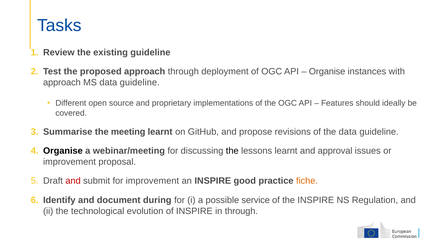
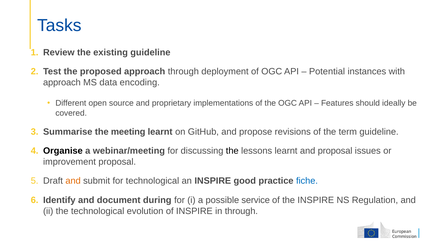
Organise: Organise -> Potential (327, 72)
MS data guideline: guideline -> encoding (140, 83)
the data: data -> term (348, 132)
and approval: approval -> proposal (335, 151)
and colour: red -> orange (73, 181)
for improvement: improvement -> technological (152, 181)
fiche colour: orange -> blue (307, 181)
